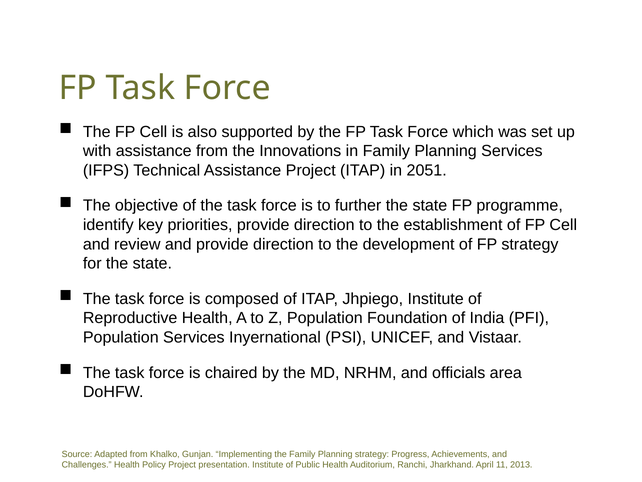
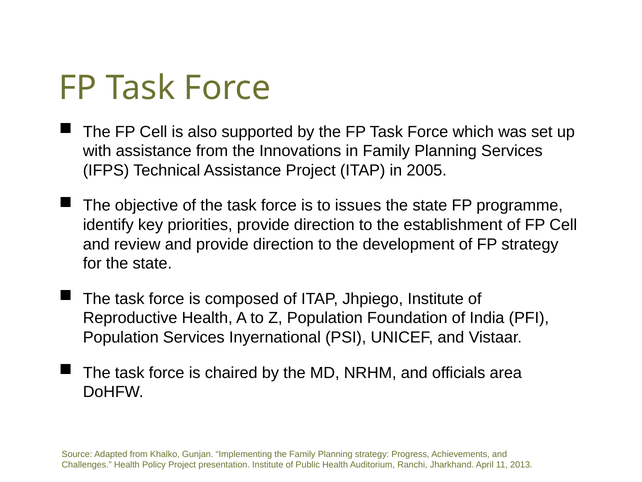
2051: 2051 -> 2005 (427, 170)
further: further -> issues (358, 205)
